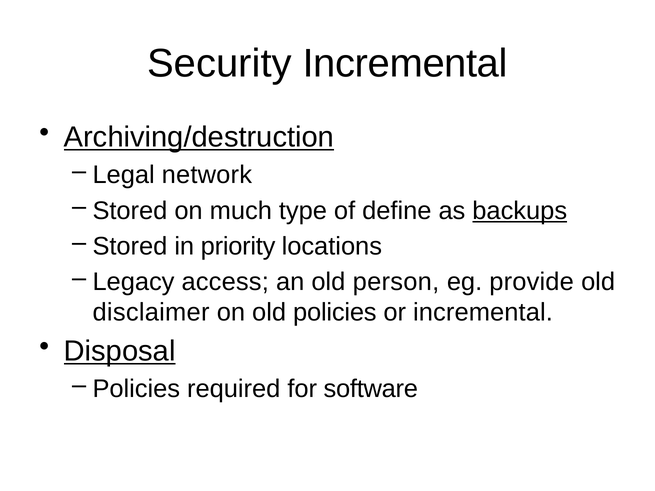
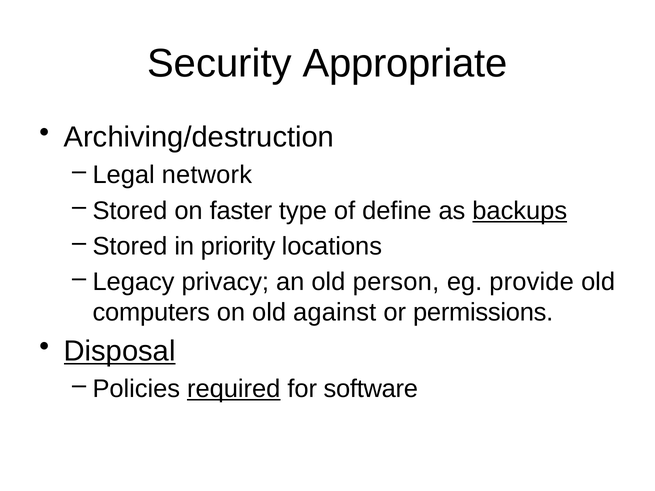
Security Incremental: Incremental -> Appropriate (405, 63)
Archiving/destruction underline: present -> none (199, 137)
much: much -> faster (241, 211)
access: access -> privacy (225, 282)
disclaimer: disclaimer -> computers (151, 313)
old policies: policies -> against (335, 313)
or incremental: incremental -> permissions (483, 313)
required underline: none -> present (234, 389)
